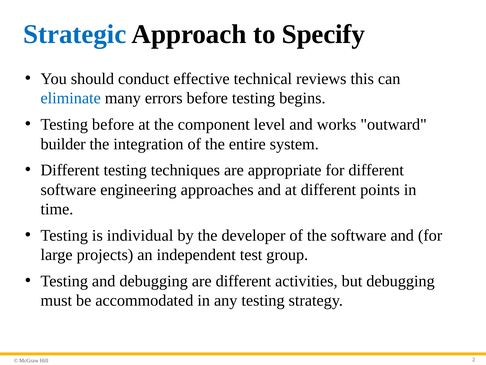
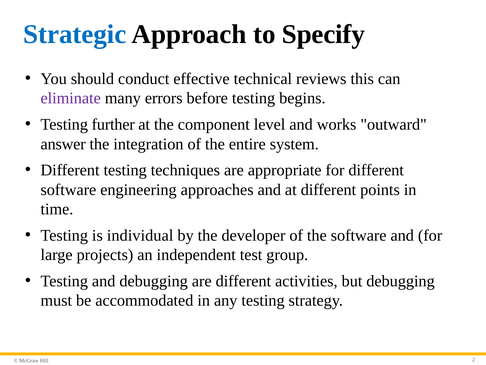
eliminate colour: blue -> purple (71, 98)
Testing before: before -> further (113, 124)
builder: builder -> answer (63, 144)
